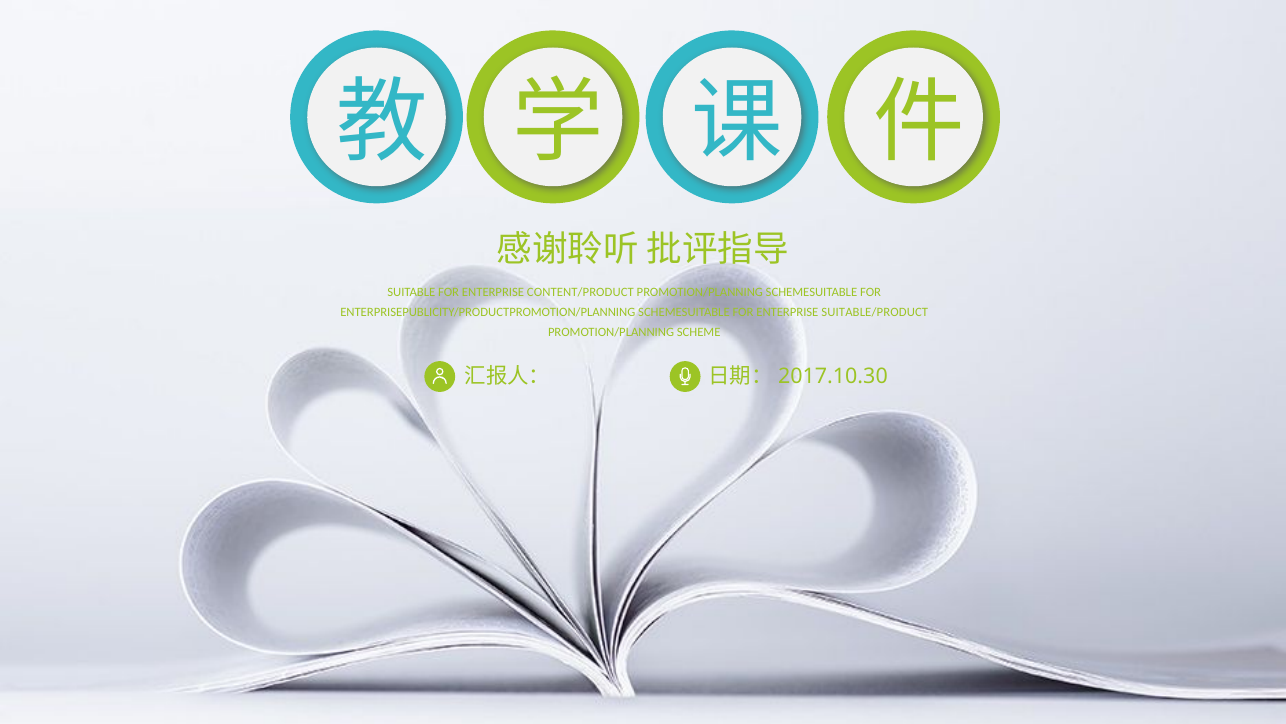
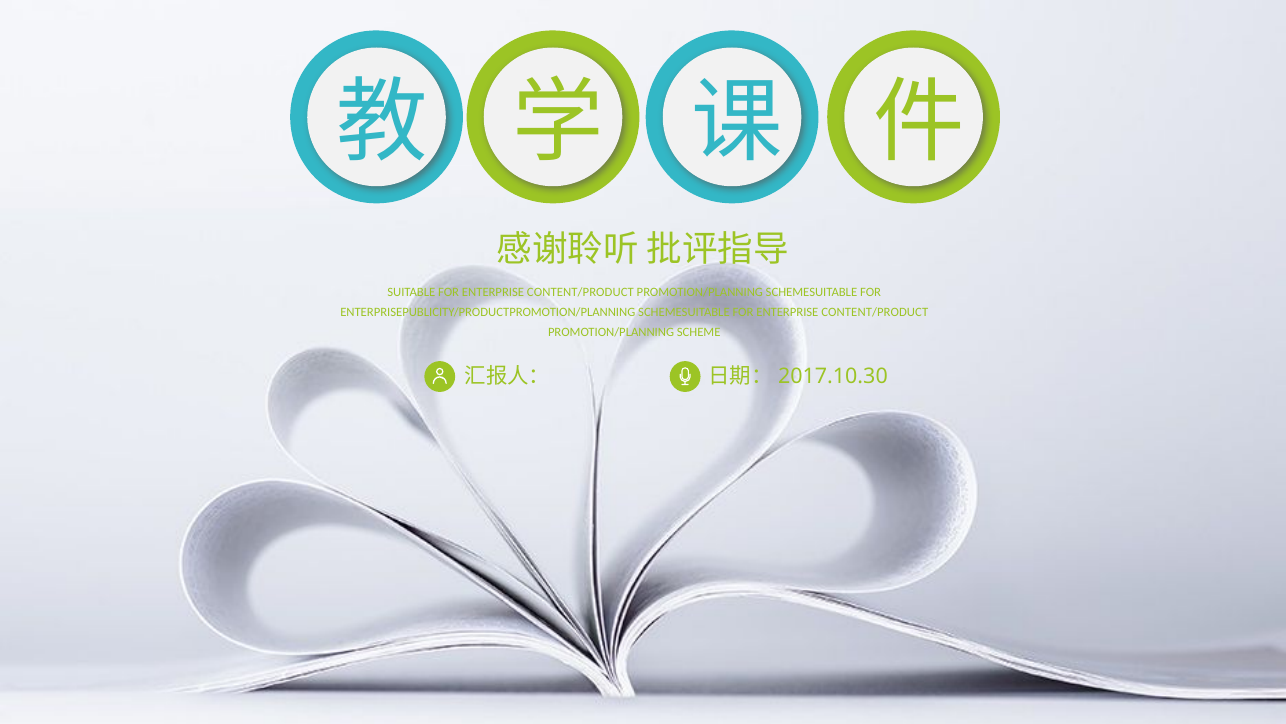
SCHEMESUITABLE FOR ENTERPRISE SUITABLE/PRODUCT: SUITABLE/PRODUCT -> CONTENT/PRODUCT (875, 312)
